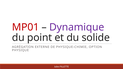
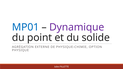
MP01 colour: red -> blue (26, 27)
